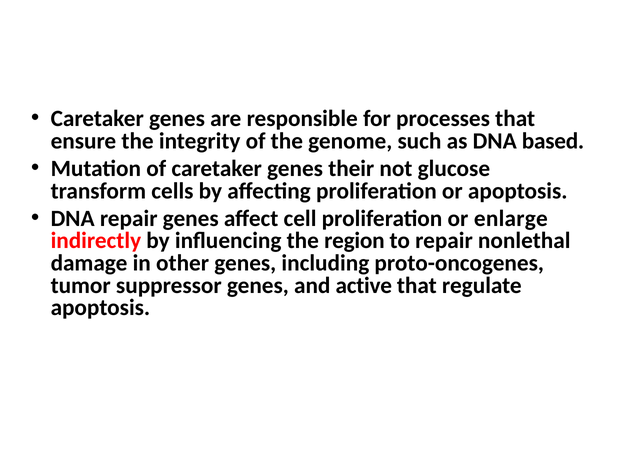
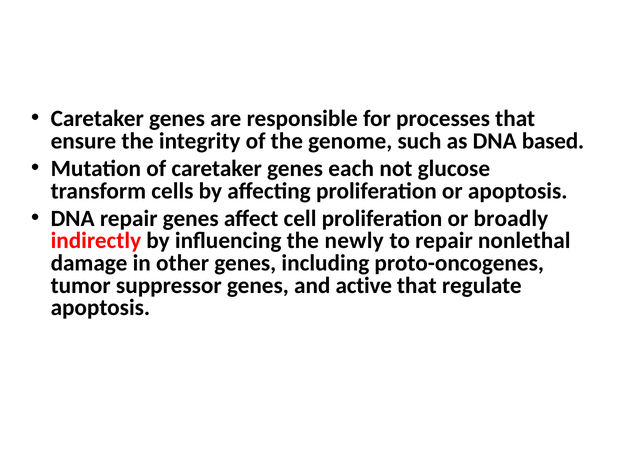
their: their -> each (351, 169)
enlarge: enlarge -> broadly (511, 218)
region: region -> newly (354, 241)
